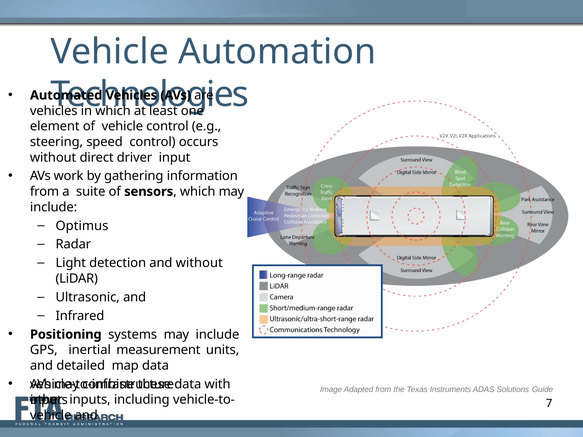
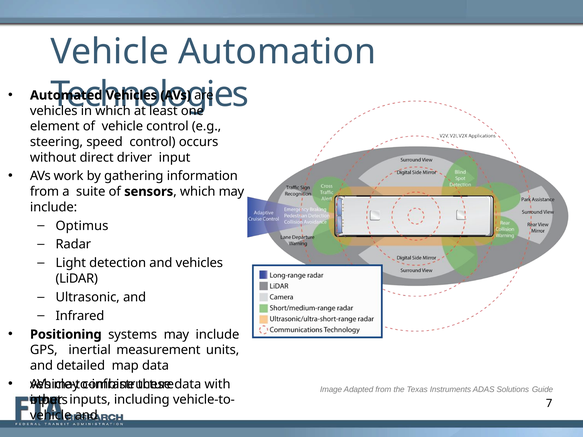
and without: without -> vehicles (199, 263)
